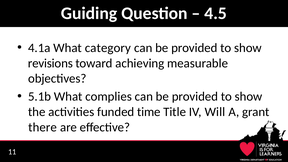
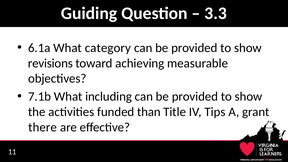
4.5: 4.5 -> 3.3 (216, 13)
4.1a: 4.1a -> 6.1a (39, 48)
5.1b: 5.1b -> 7.1b (40, 96)
complies: complies -> including (109, 96)
time: time -> than (149, 112)
Will: Will -> Tips (215, 112)
